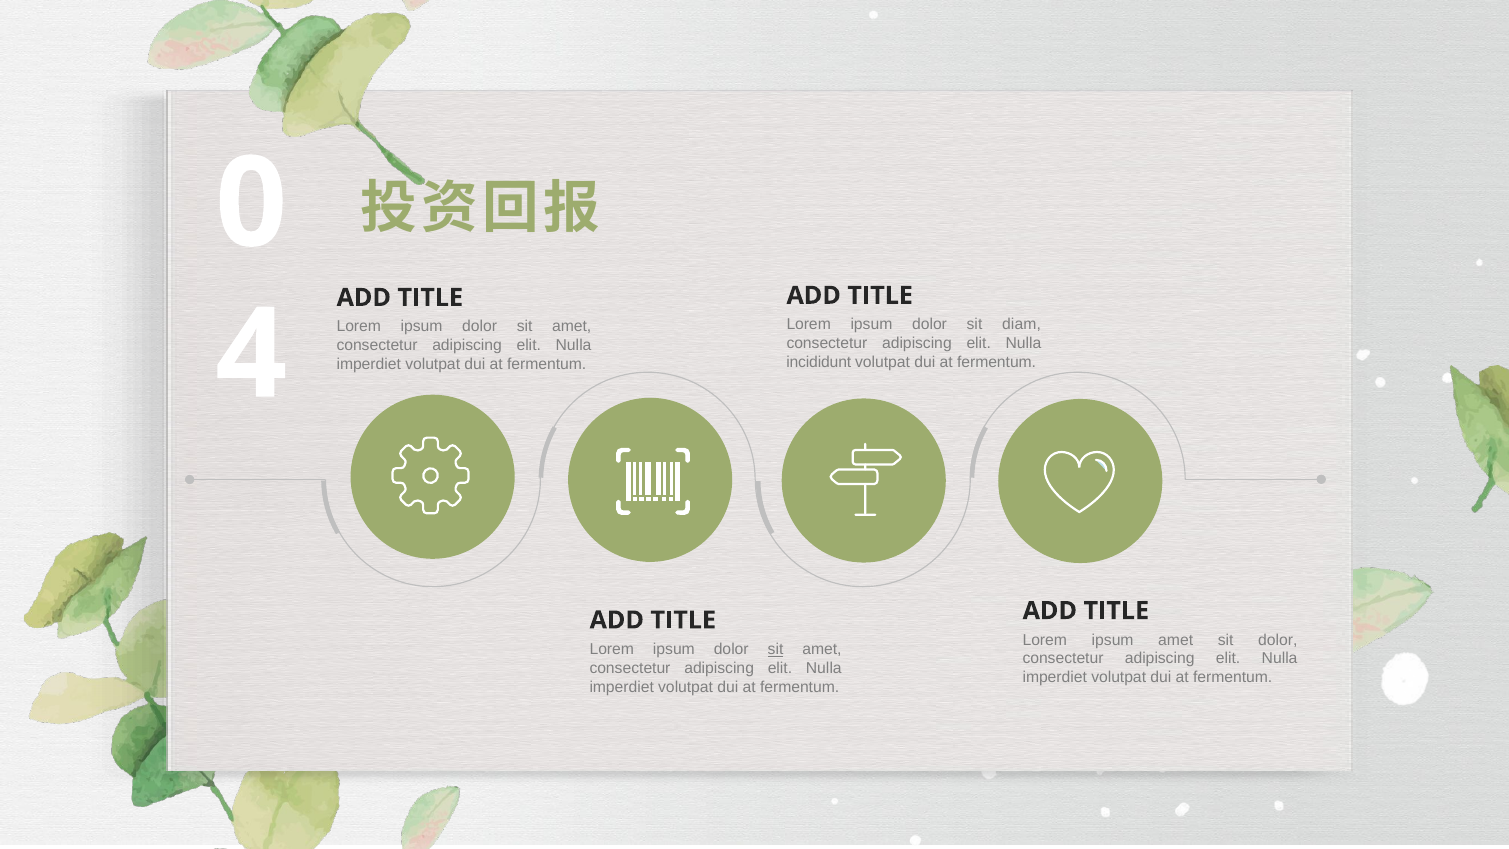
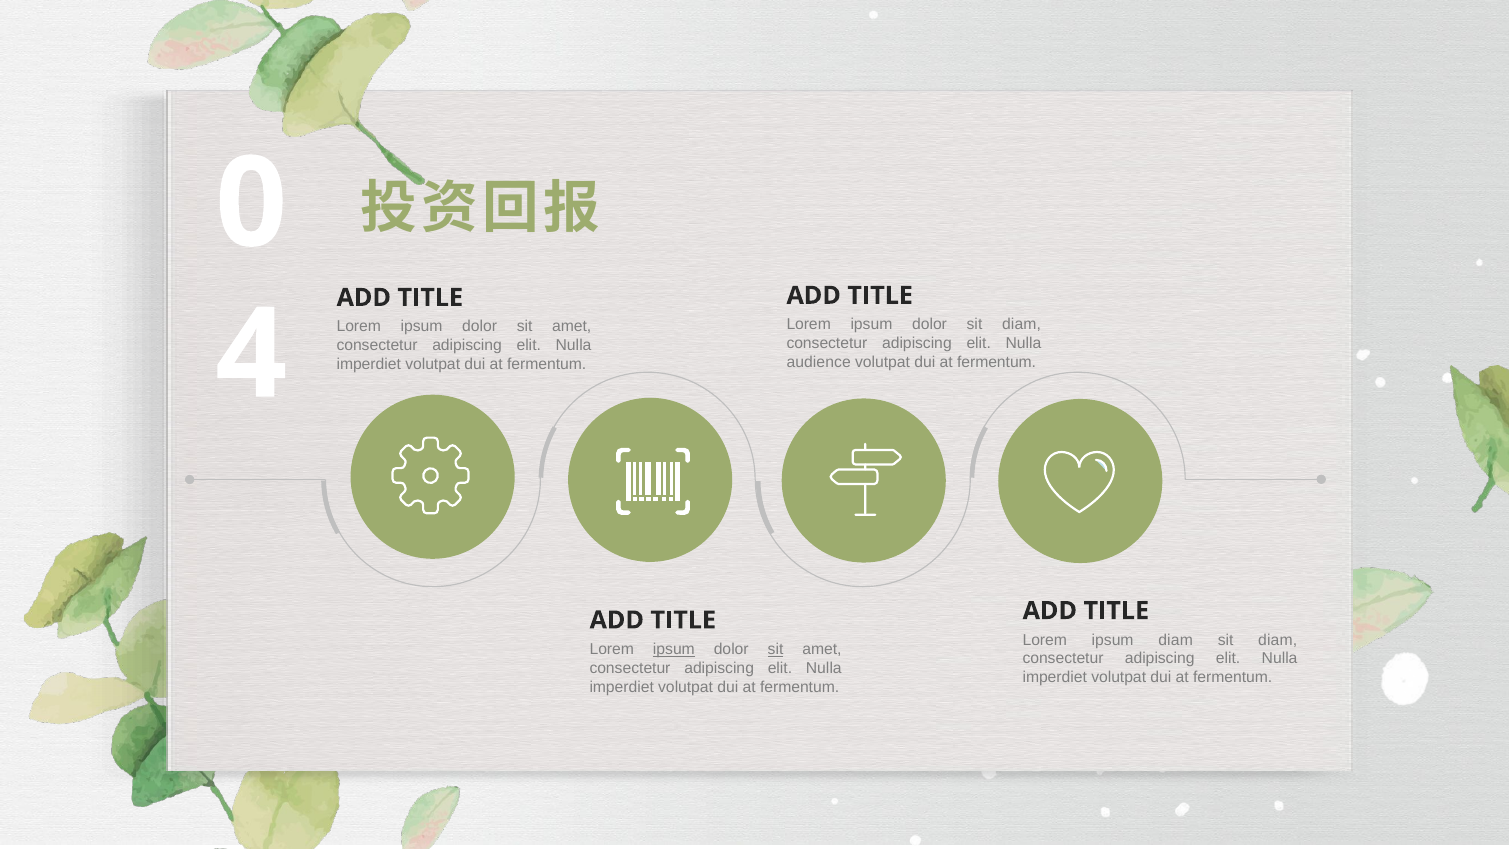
incididunt: incididunt -> audience (819, 362)
ipsum amet: amet -> diam (1176, 640)
dolor: dolor -> diam (1278, 640)
ipsum underline: none -> present (674, 649)
